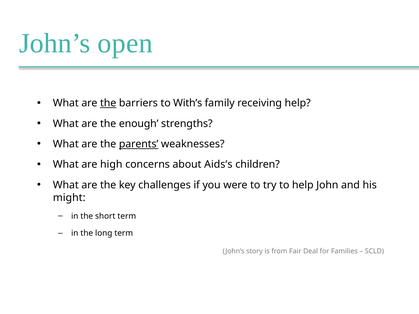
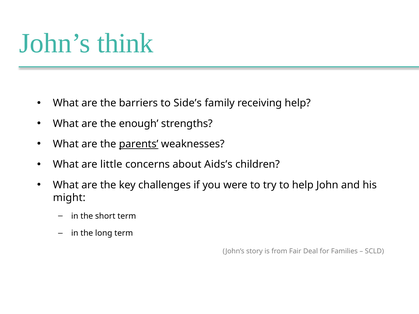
open: open -> think (125, 43)
the underline: present -> none (108, 103)
With’s: With’s -> Side’s (188, 103)
high: high -> little (111, 165)
